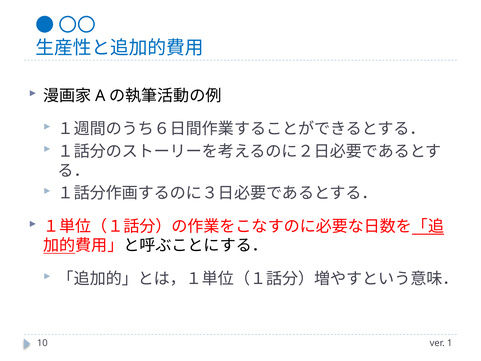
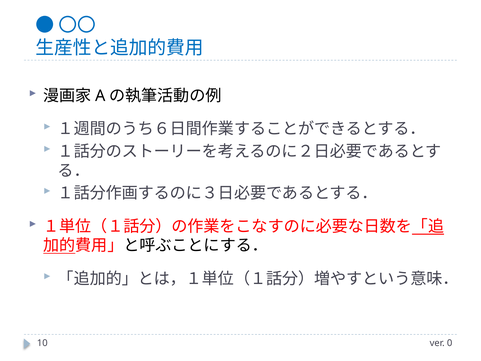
1: 1 -> 0 (450, 343)
